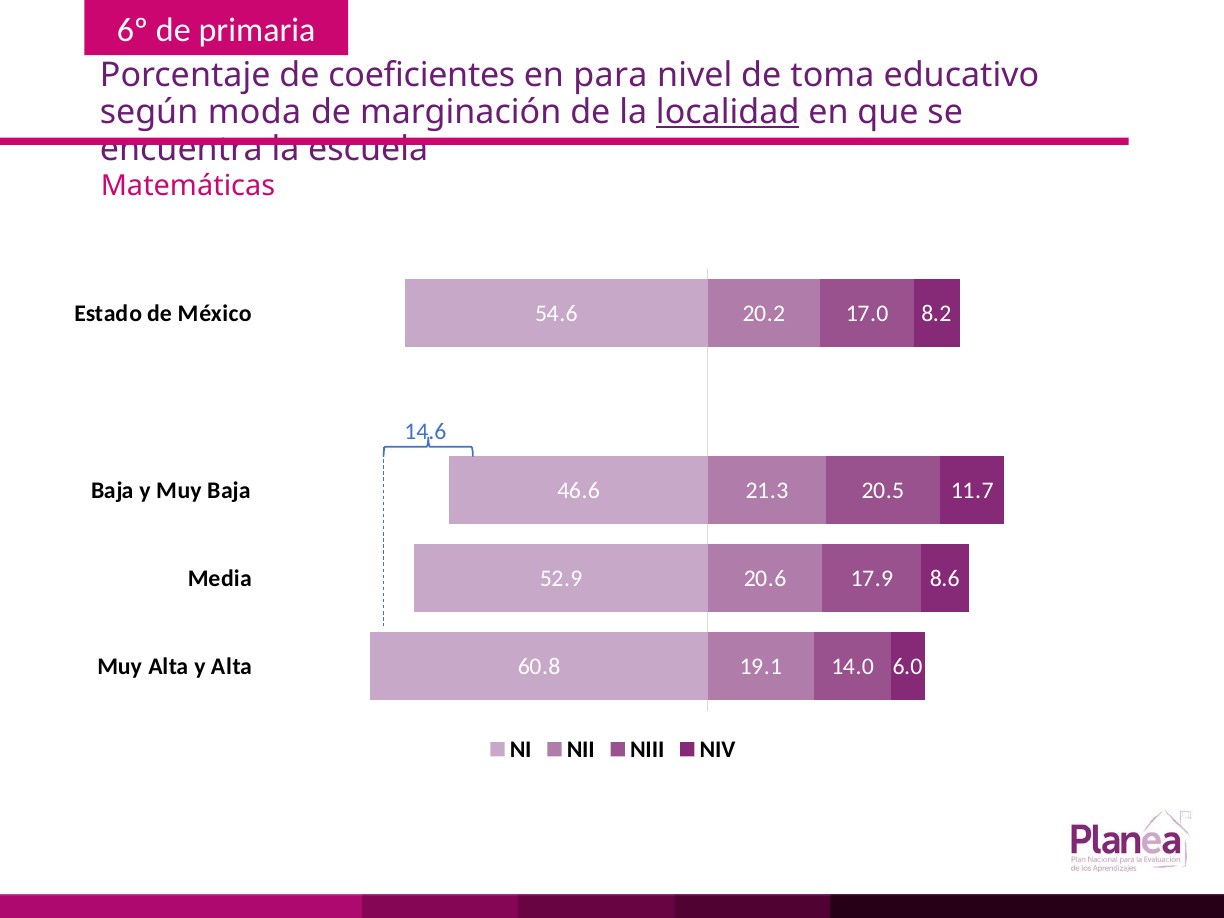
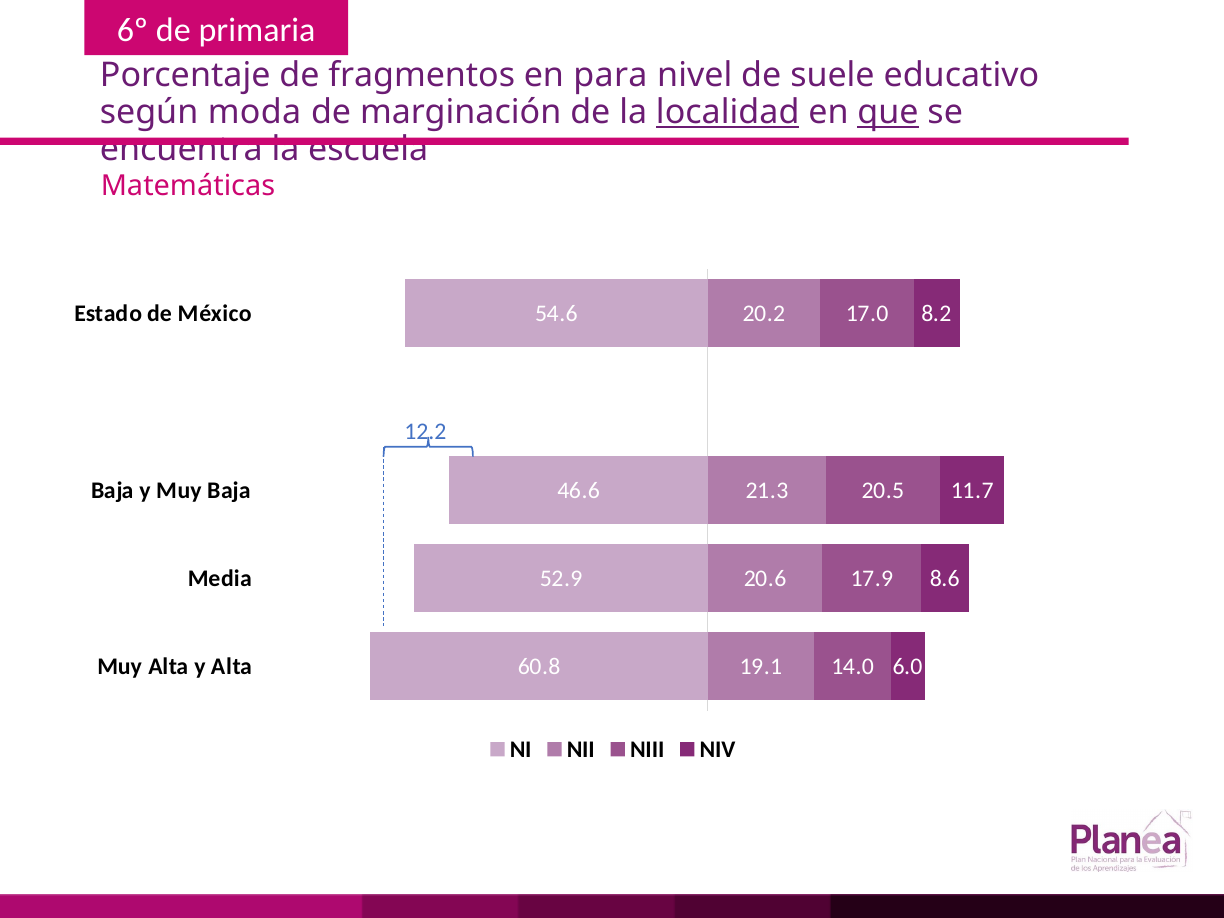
coeficientes: coeficientes -> fragmentos (422, 75)
toma: toma -> suele (833, 75)
que underline: none -> present (888, 112)
14.6: 14.6 -> 12.2 (425, 431)
